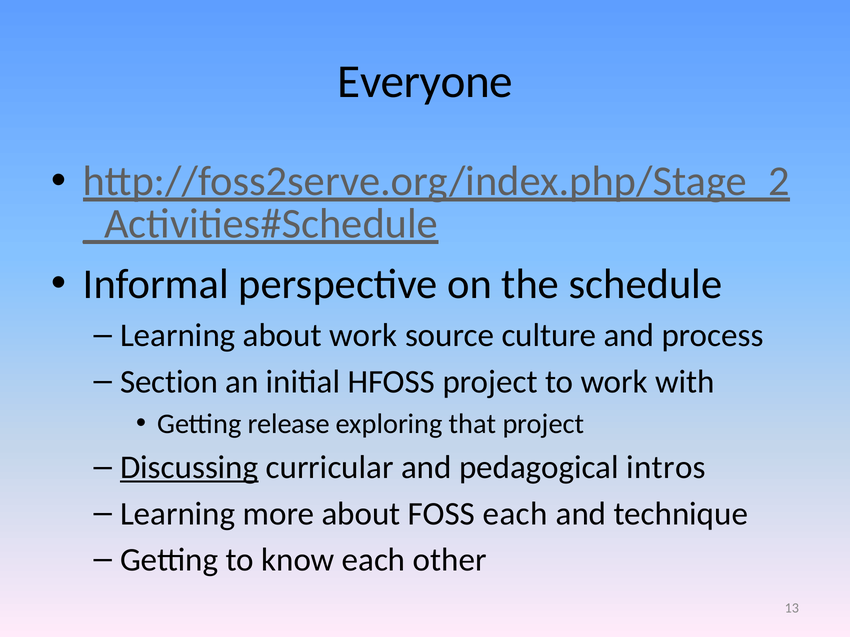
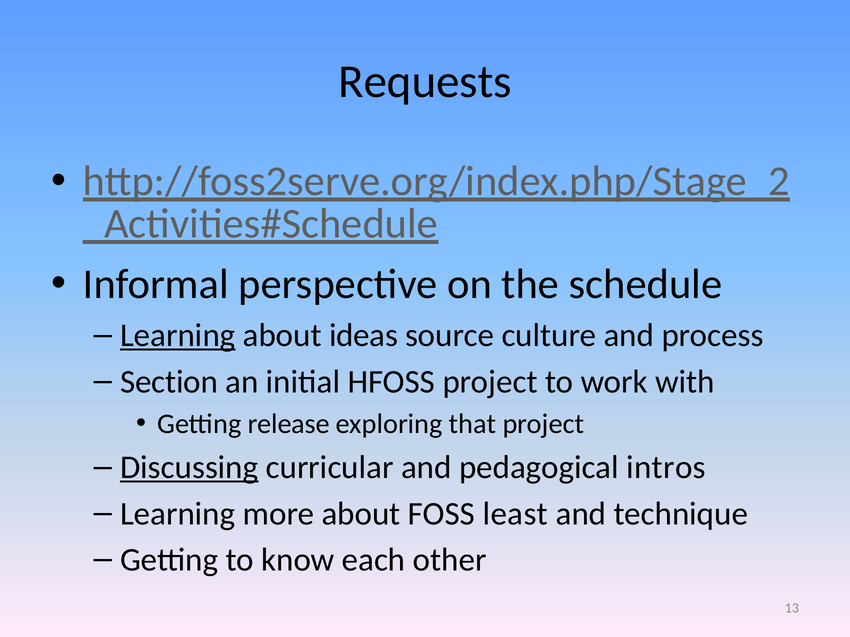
Everyone: Everyone -> Requests (425, 82)
Learning underline: none -> present (178, 336)
about work: work -> ideas (364, 336)
FOSS each: each -> least (515, 514)
